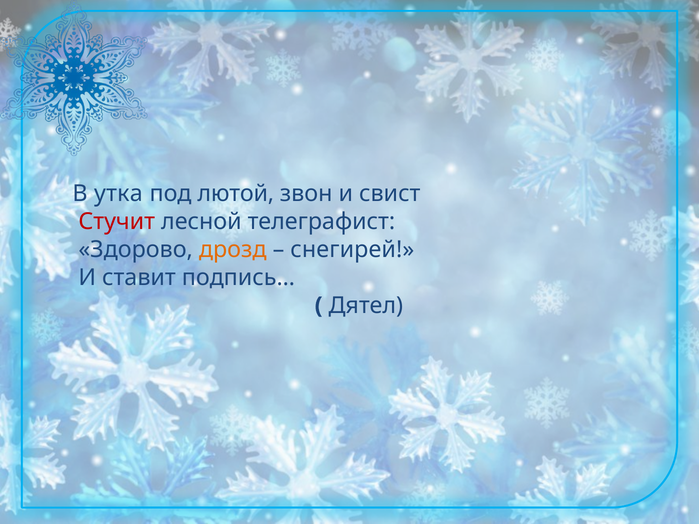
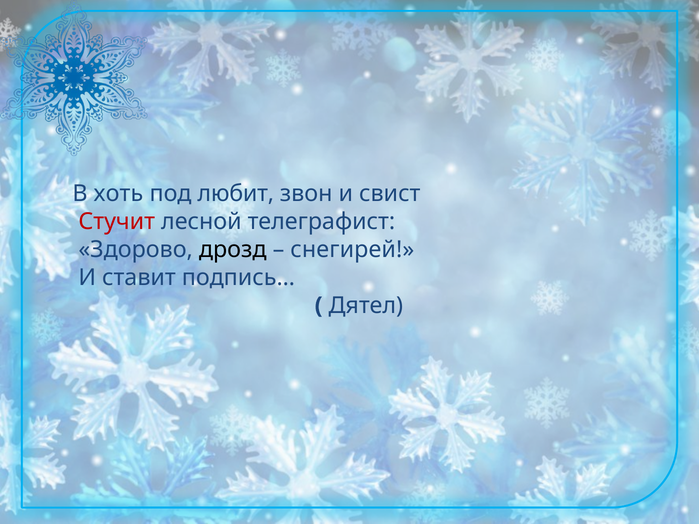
утка: утка -> хоть (118, 194)
лютой: лютой -> любит (236, 194)
дрозд colour: orange -> black (233, 250)
